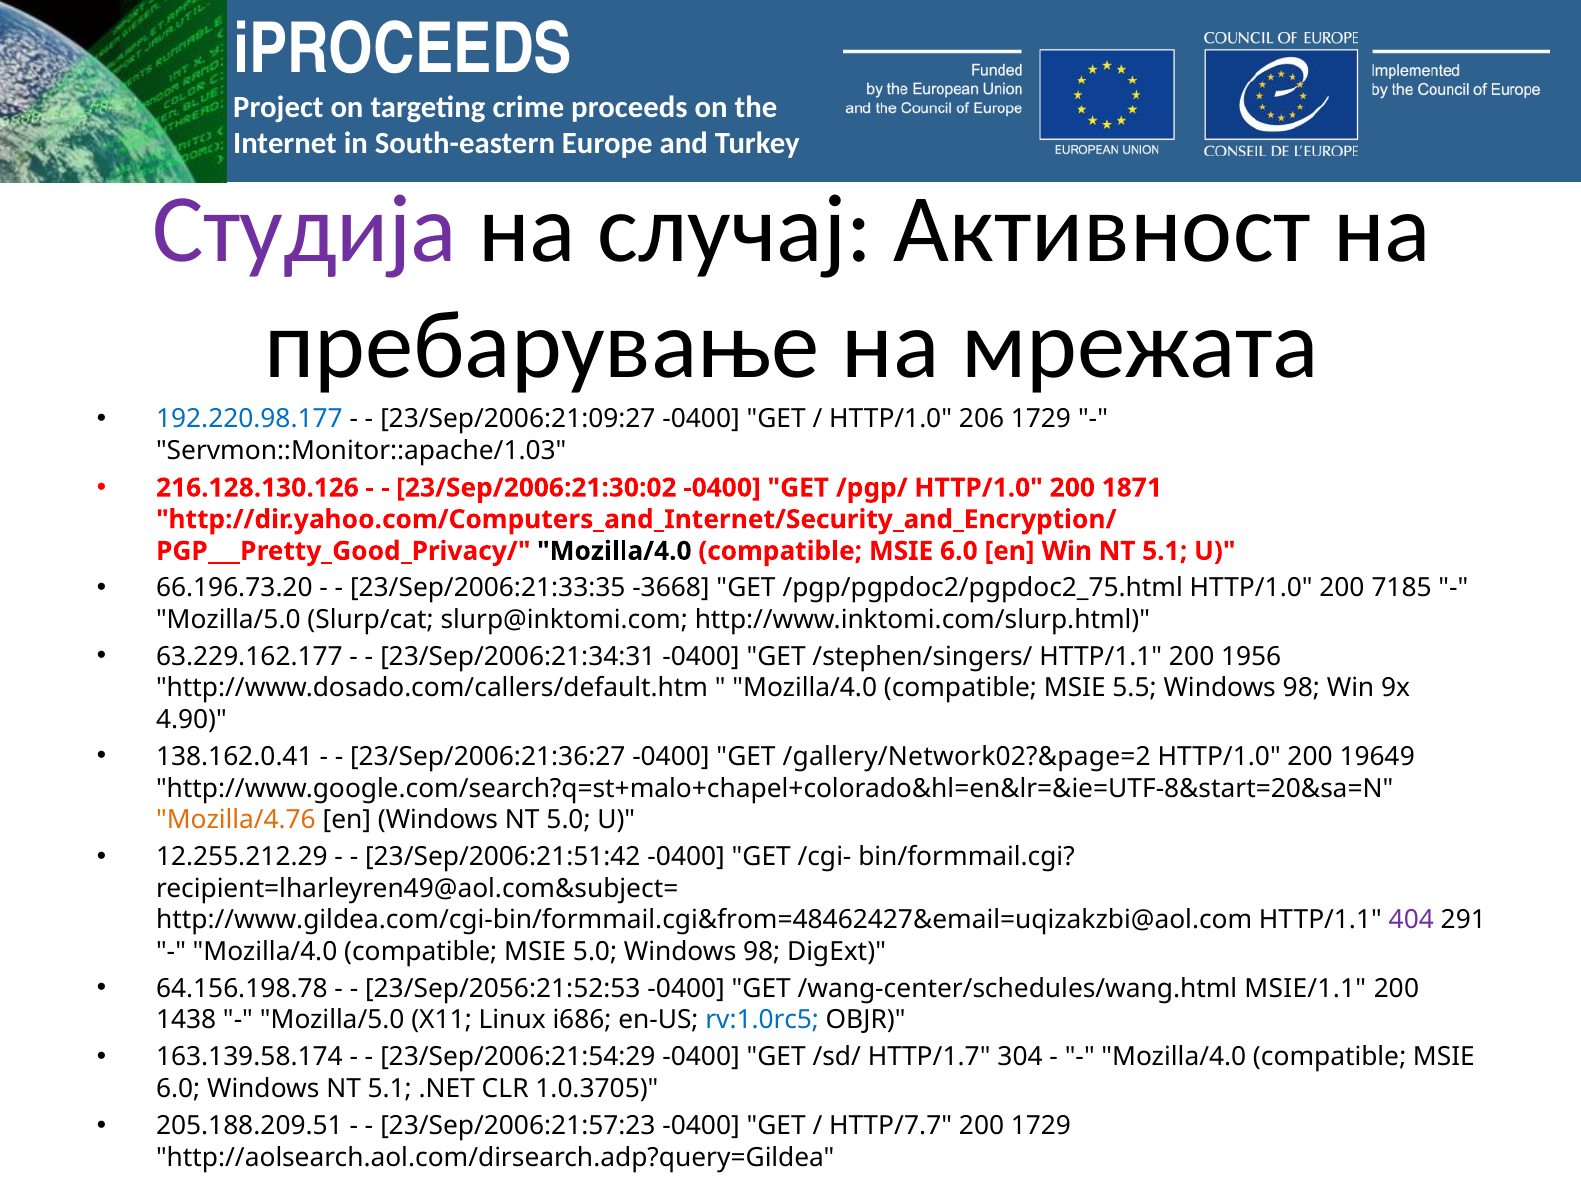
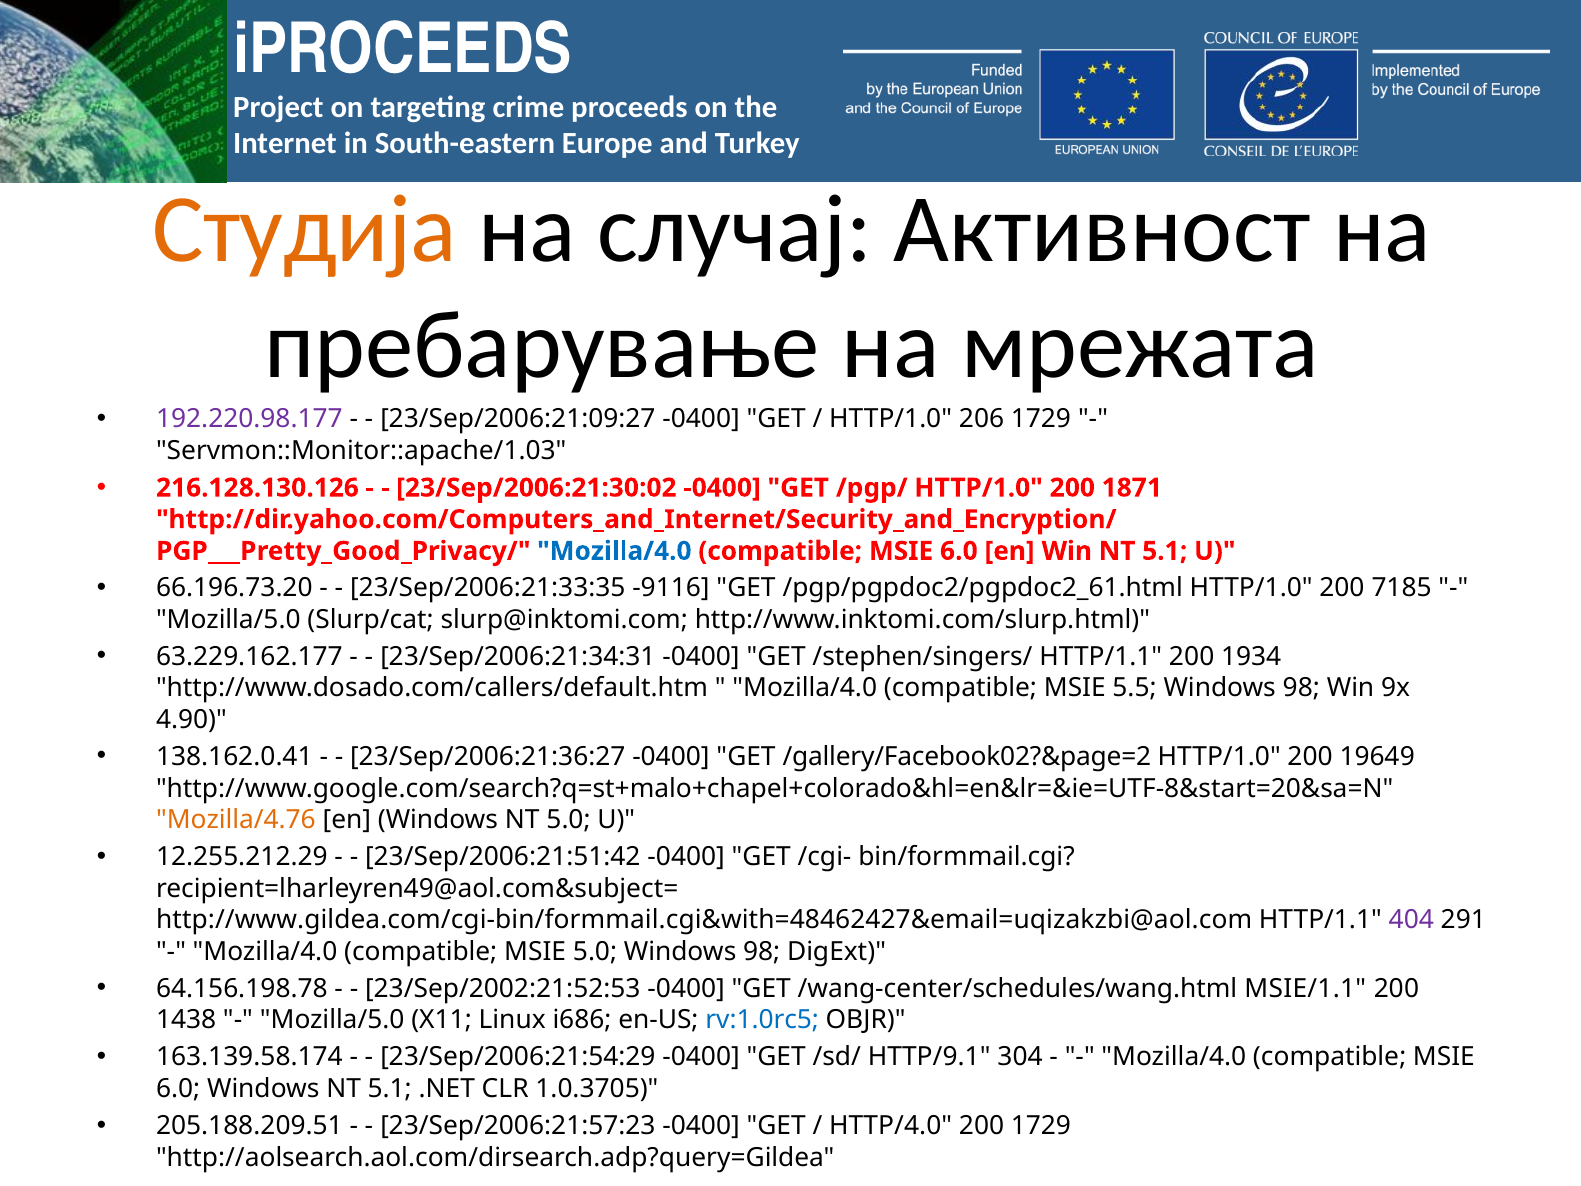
Студија colour: purple -> orange (304, 230)
192.220.98.177 colour: blue -> purple (249, 419)
Mozilla/4.0 colour: black -> blue (614, 551)
-3668: -3668 -> -9116 (671, 588)
/pgp/pgpdoc2/pgpdoc2_75.html: /pgp/pgpdoc2/pgpdoc2_75.html -> /pgp/pgpdoc2/pgpdoc2_61.html (983, 588)
1956: 1956 -> 1934 (1251, 656)
/gallery/Network02?&page=2: /gallery/Network02?&page=2 -> /gallery/Facebook02?&page=2 (967, 757)
http://www.gildea.com/cgi-bin/formmail.cgi&from=48462427&email=uqizakzbi@aol.com: http://www.gildea.com/cgi-bin/formmail.cgi&from=48462427&email=uqizakzbi@aol.com -> http://www.gildea.com/cgi-bin/formmail.cgi&with=48462427&email=uqizakzbi@aol.com (704, 920)
23/Sep/2056:21:52:53: 23/Sep/2056:21:52:53 -> 23/Sep/2002:21:52:53 (503, 988)
HTTP/1.7: HTTP/1.7 -> HTTP/9.1 (929, 1057)
HTTP/7.7: HTTP/7.7 -> HTTP/4.0 (891, 1126)
